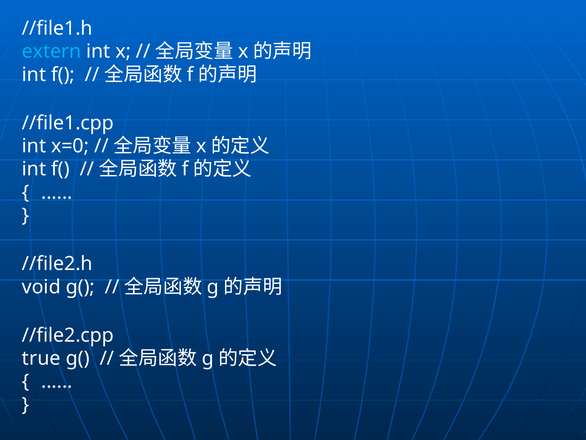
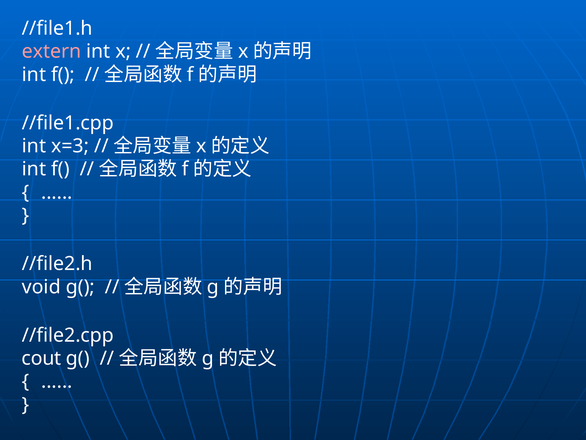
extern colour: light blue -> pink (52, 51)
x=0: x=0 -> x=3 (70, 146)
true: true -> cout (41, 358)
